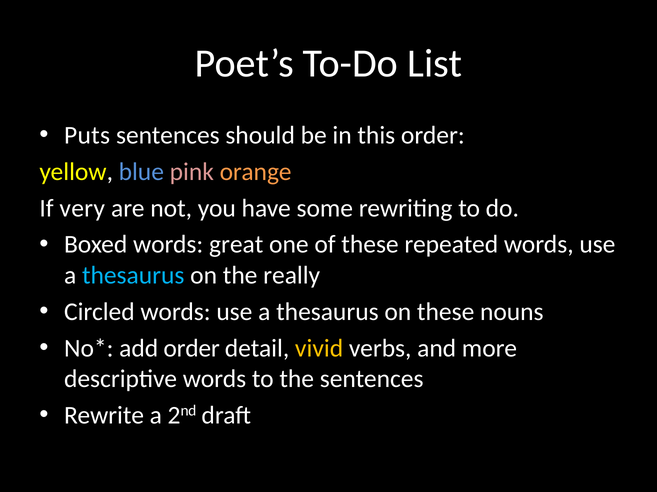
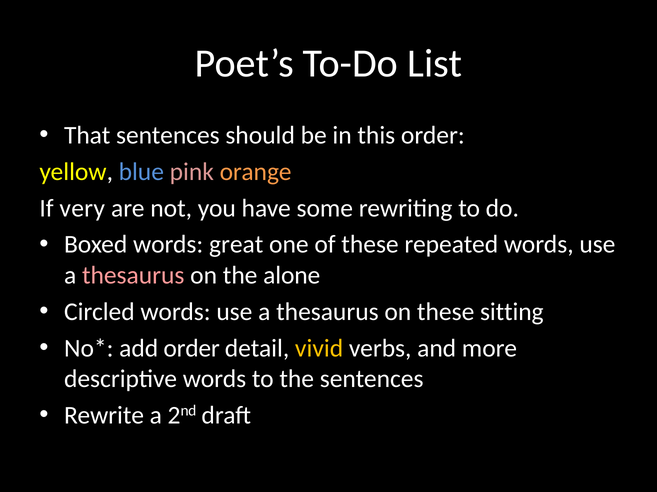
Puts: Puts -> That (87, 135)
thesaurus colour: light blue -> pink (133, 276)
really: really -> alone (292, 276)
nouns: nouns -> sitting (512, 312)
